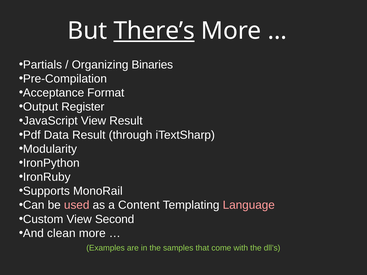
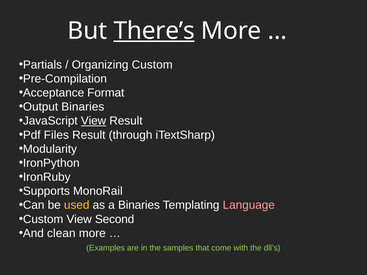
Organizing Binaries: Binaries -> Custom (152, 65)
Output Register: Register -> Binaries (83, 107)
View underline: none -> present (94, 121)
Data: Data -> Files (56, 135)
used colour: pink -> yellow (77, 205)
a Content: Content -> Binaries (139, 205)
